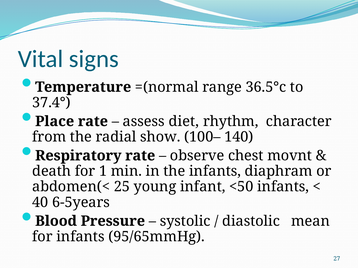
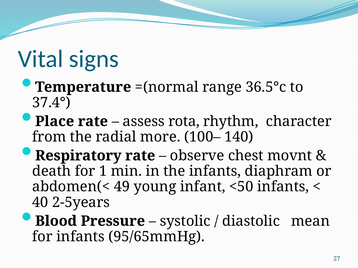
diet: diet -> rota (184, 122)
show: show -> more (160, 137)
25: 25 -> 49 (122, 187)
6-5years: 6-5years -> 2-5years (81, 203)
